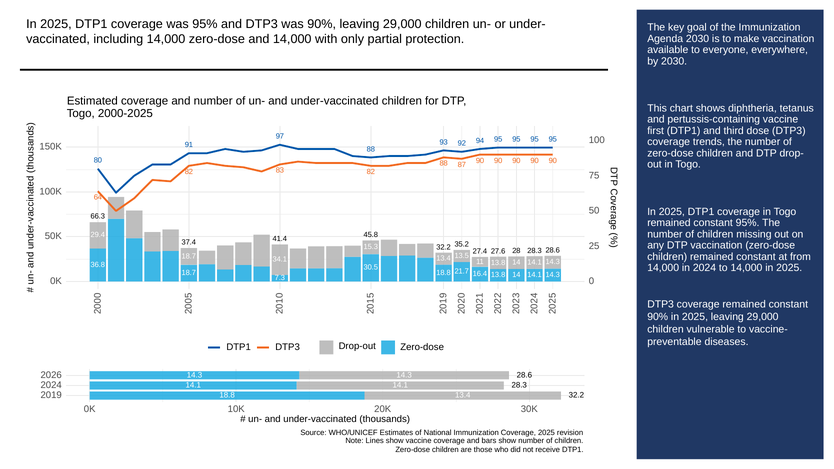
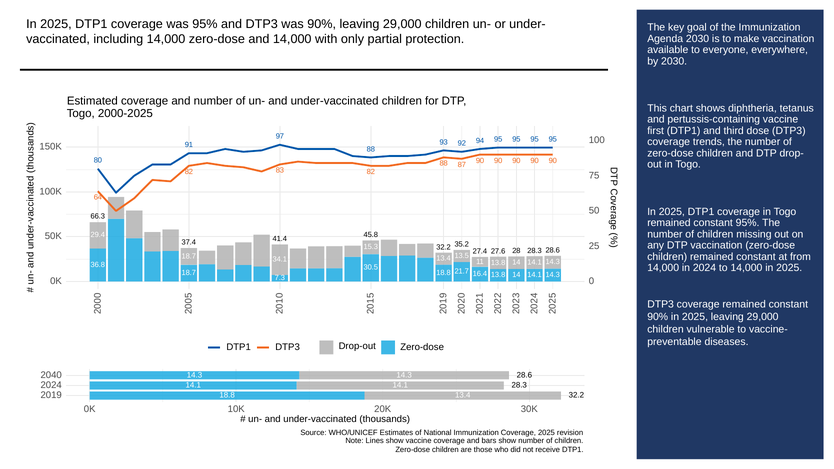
2026: 2026 -> 2040 (51, 375)
